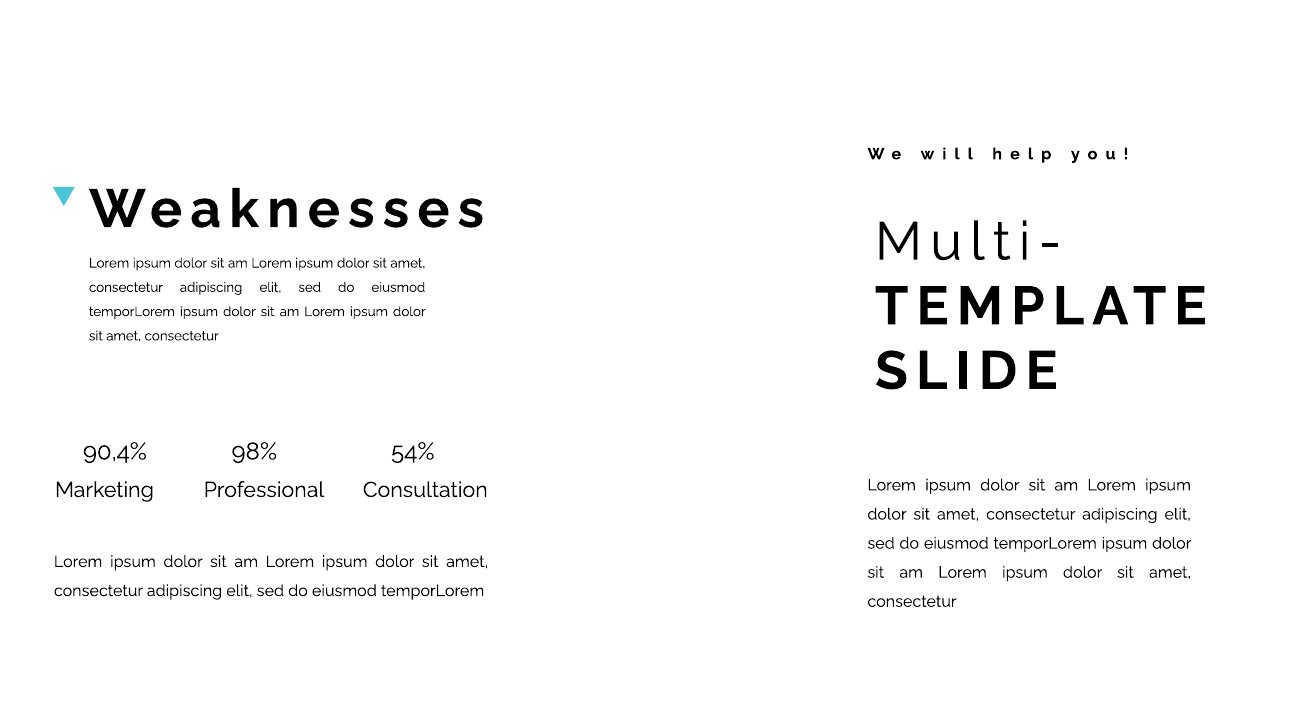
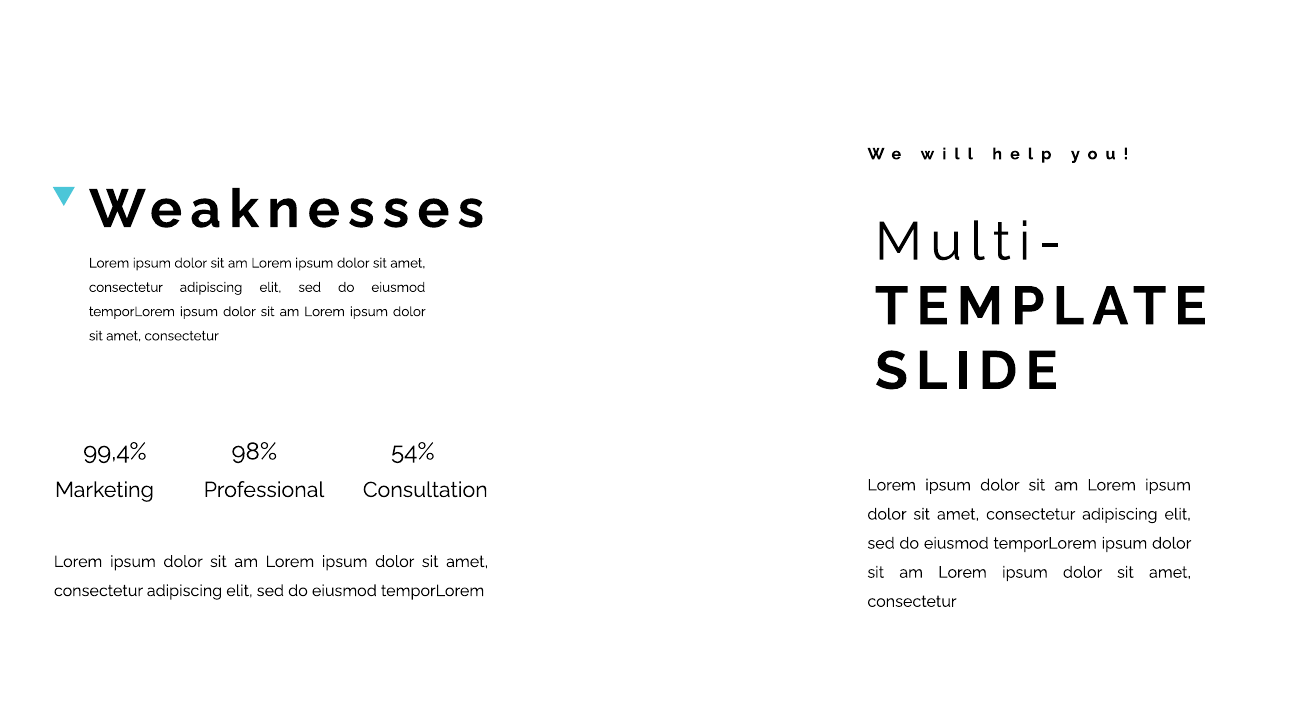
90,4%: 90,4% -> 99,4% (115, 452)
